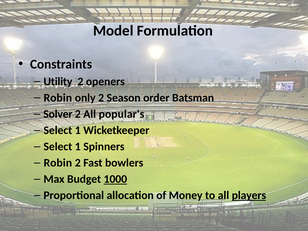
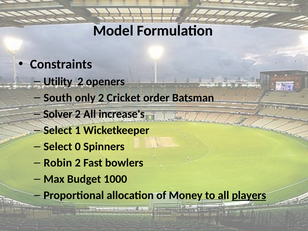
Robin: Robin -> South (58, 98)
Season: Season -> Cricket (124, 98)
popular's: popular's -> increase's (122, 114)
1: 1 -> 0 (78, 147)
1000 underline: present -> none (115, 179)
